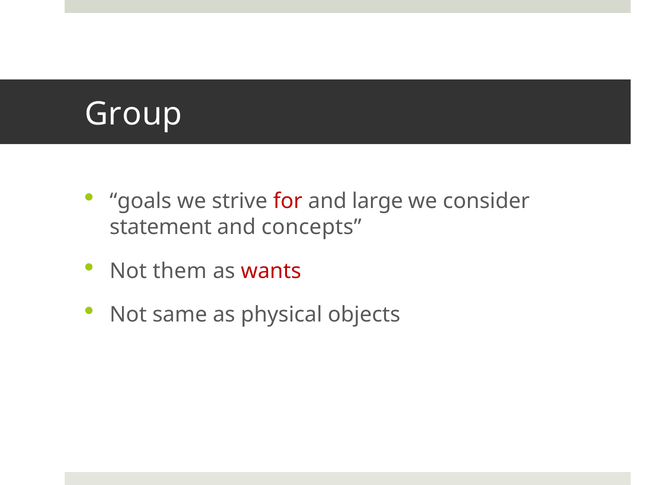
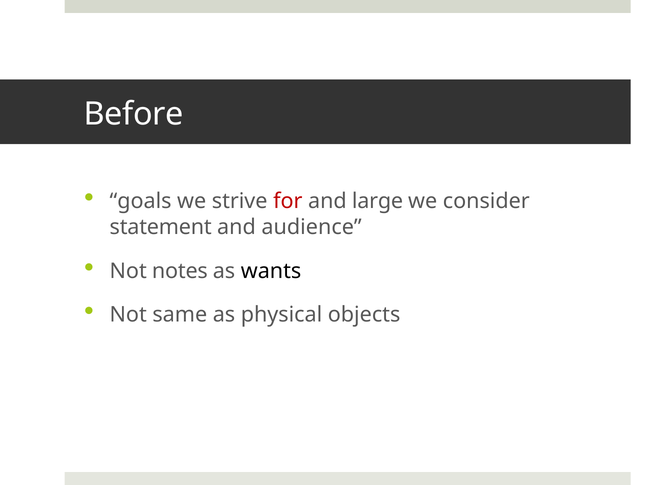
Group: Group -> Before (134, 114)
concepts: concepts -> audience (312, 227)
them: them -> notes (180, 271)
wants colour: red -> black (271, 271)
